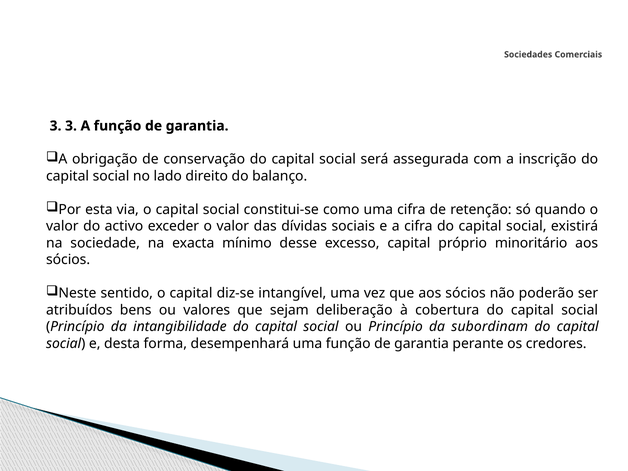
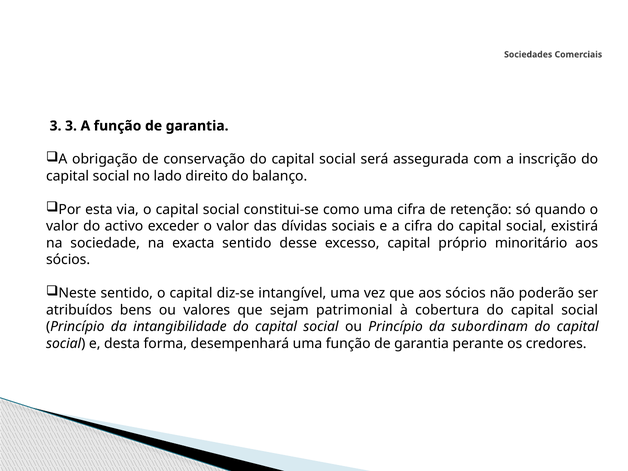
exacta mínimo: mínimo -> sentido (247, 243)
deliberação: deliberação -> patrimonial (354, 310)
